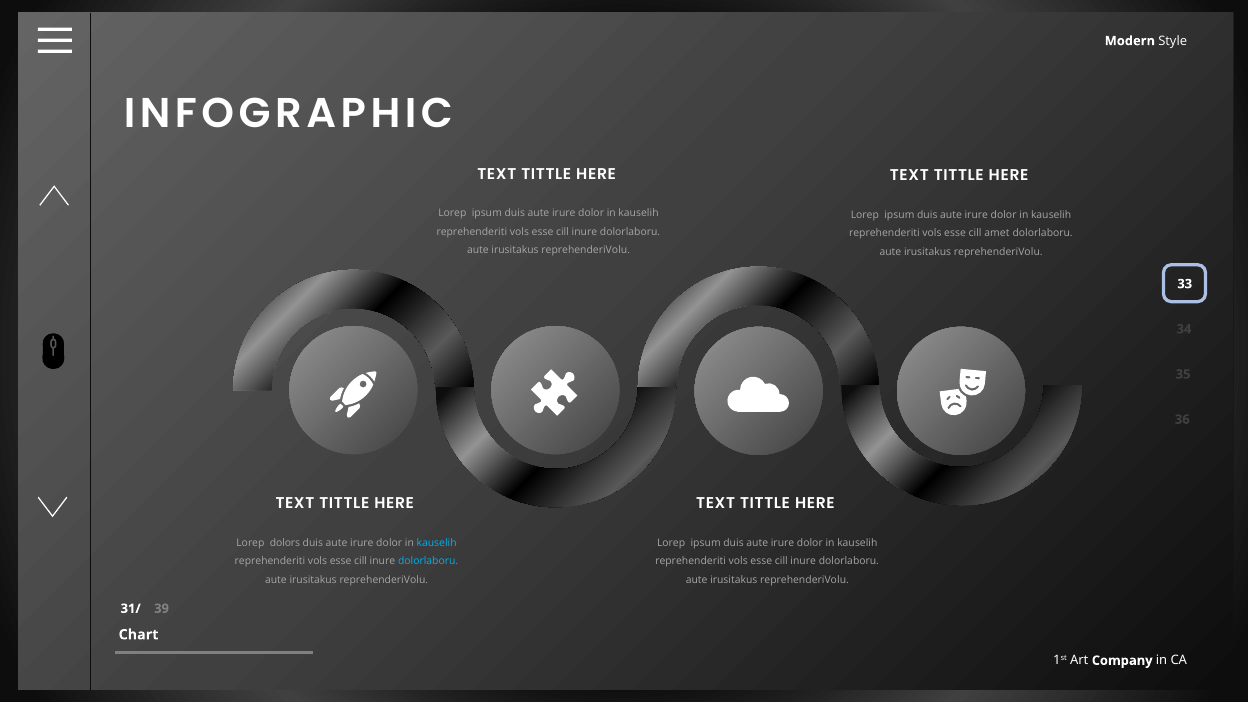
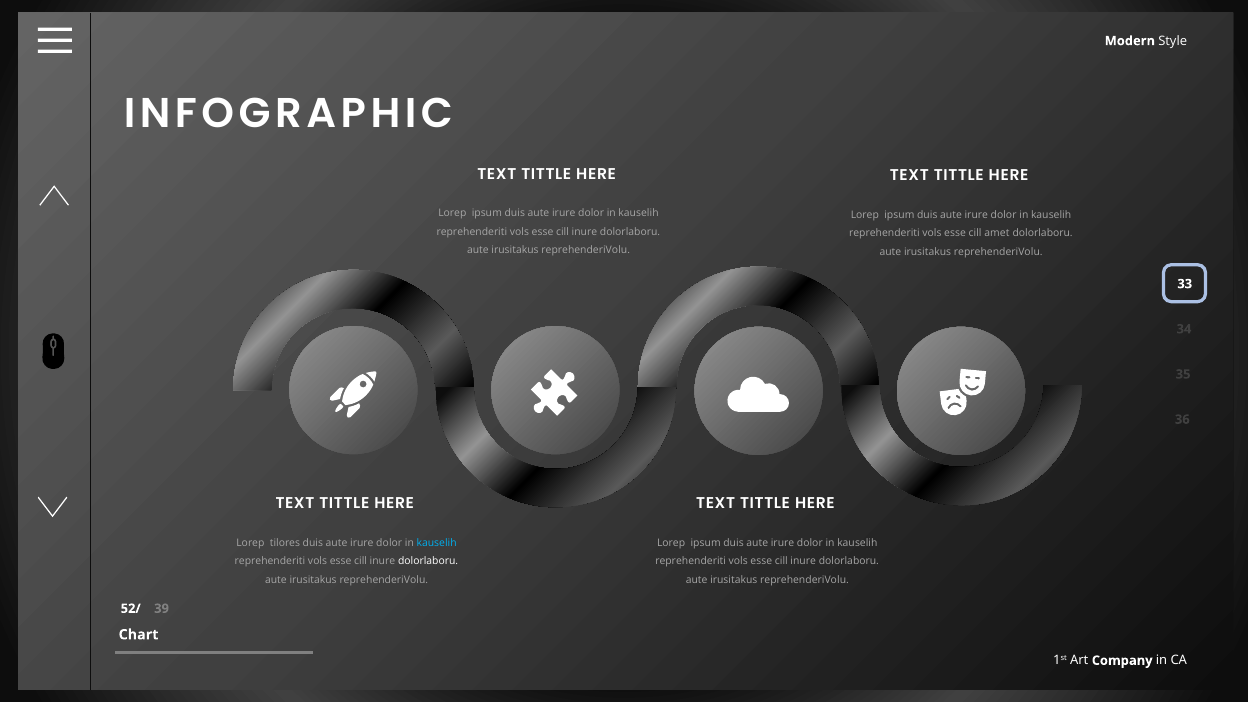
dolors: dolors -> tilores (285, 543)
dolorlaboru colour: light blue -> white (428, 561)
31/: 31/ -> 52/ (131, 609)
